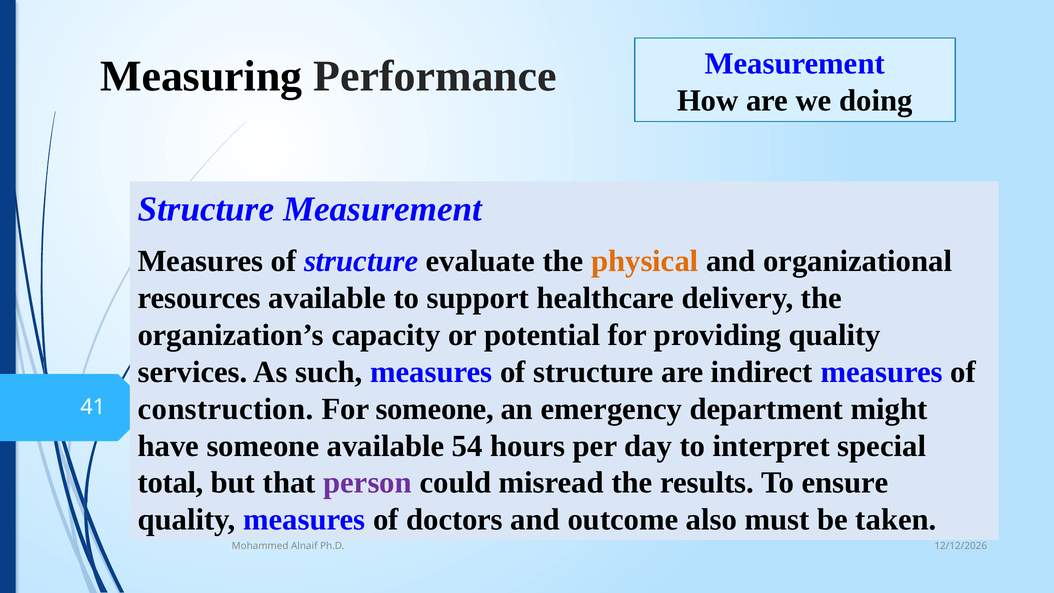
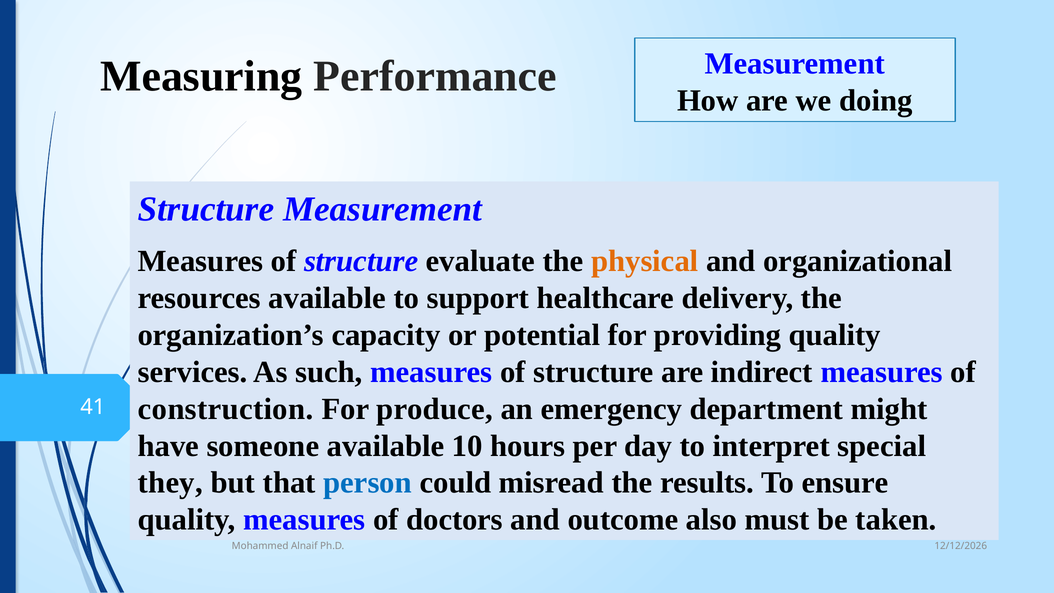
For someone: someone -> produce (435, 409)
54: 54 -> 10 (467, 446)
total: total -> they (170, 483)
person colour: purple -> blue (368, 483)
